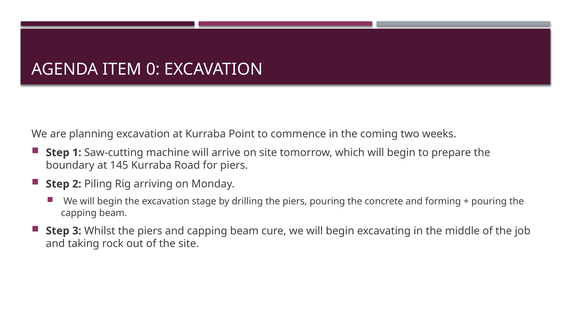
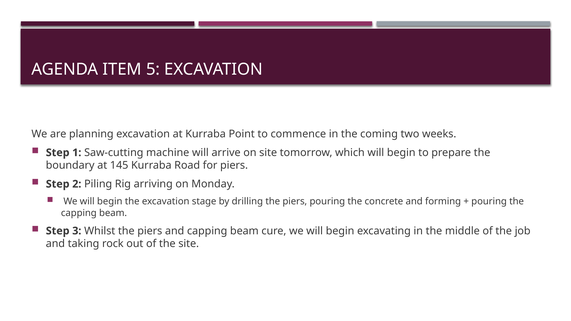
0: 0 -> 5 (153, 69)
